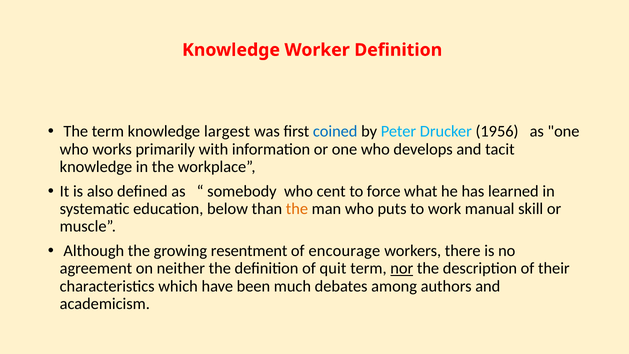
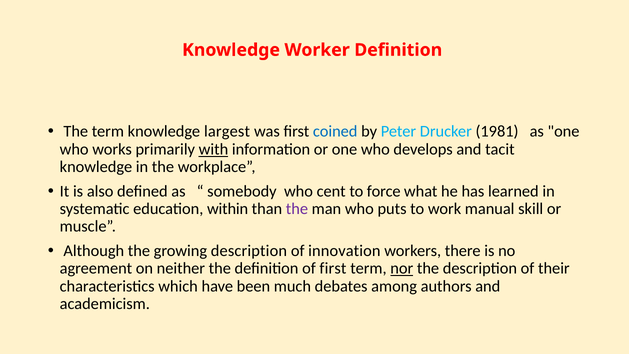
1956: 1956 -> 1981 (497, 131)
with underline: none -> present (213, 149)
below: below -> within (228, 209)
the colour: orange -> purple (297, 209)
growing resentment: resentment -> description (249, 251)
encourage: encourage -> innovation (344, 251)
of quit: quit -> first (333, 268)
